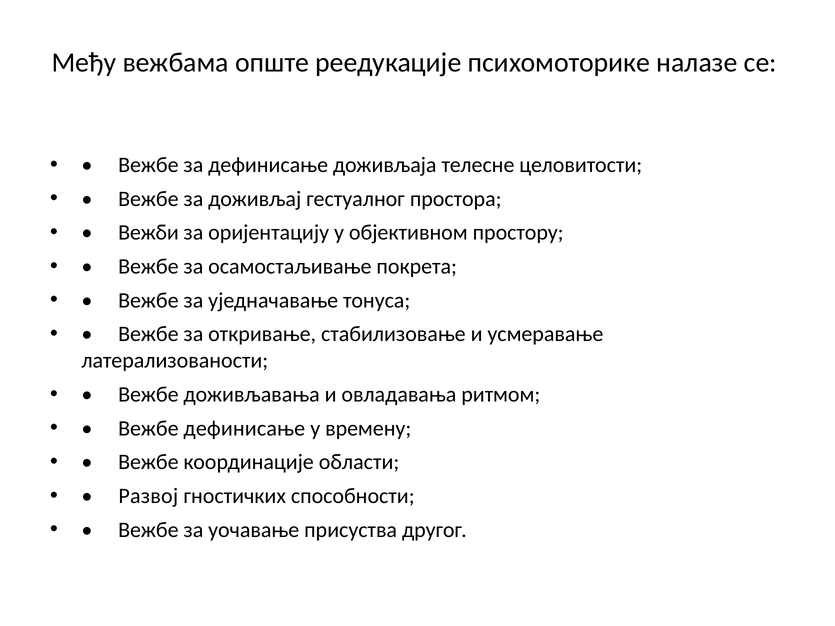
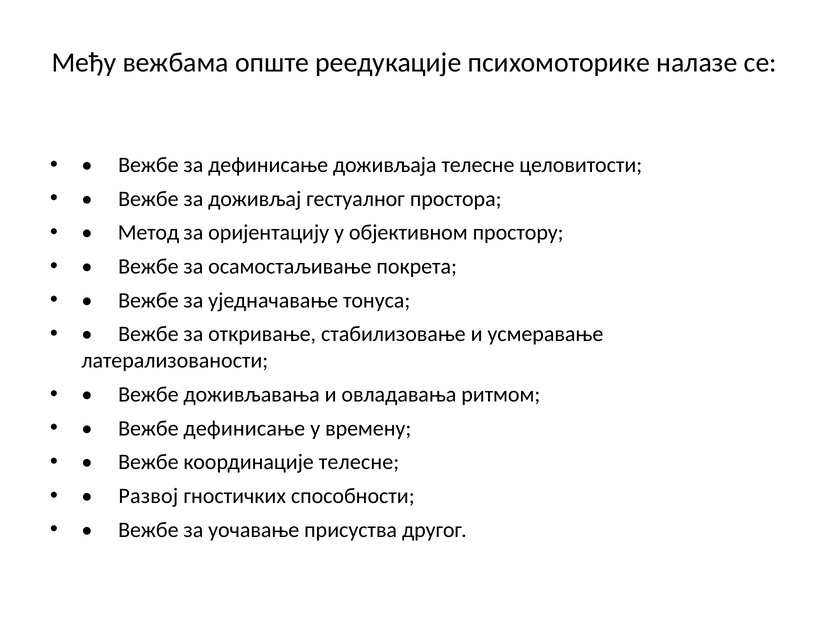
Вежби: Вежби -> Метод (149, 233)
координације области: области -> телесне (359, 462)
